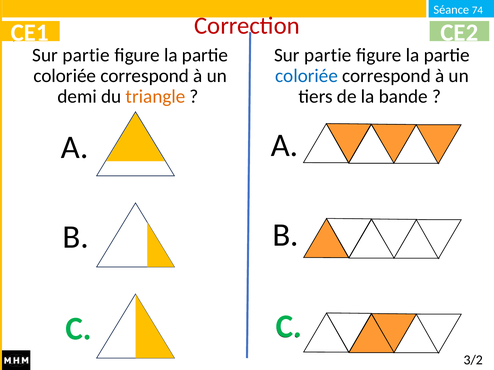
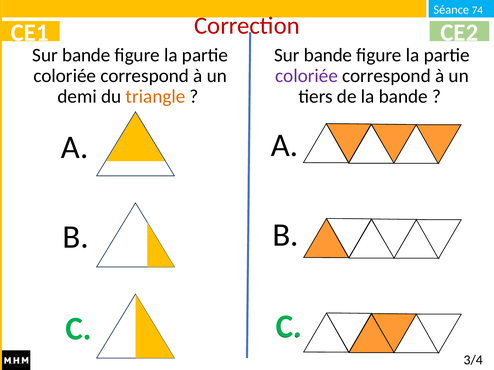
partie: partie -> bande (86, 55)
partie: partie -> bande (328, 55)
coloriée colour: blue -> purple (307, 76)
3/2: 3/2 -> 3/4 (473, 360)
